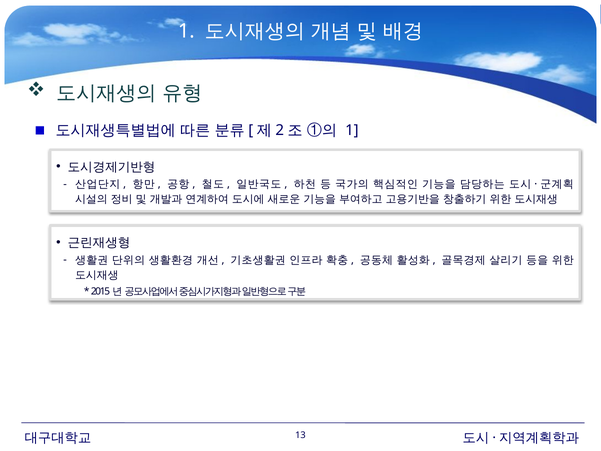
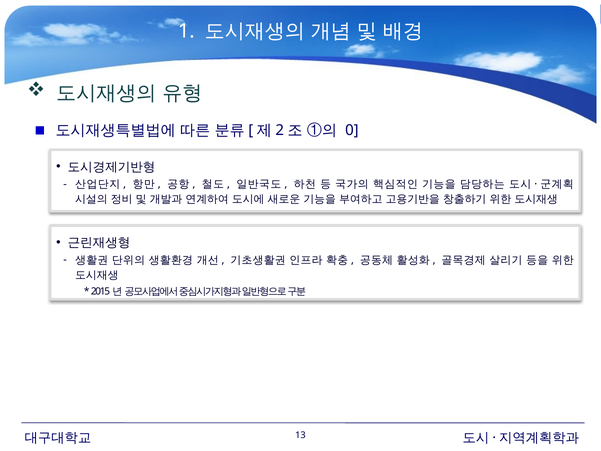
1: 1 -> 0 (352, 130)
